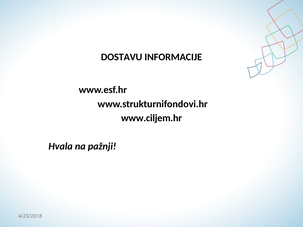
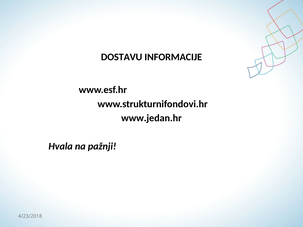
www.ciljem.hr: www.ciljem.hr -> www.jedan.hr (151, 118)
